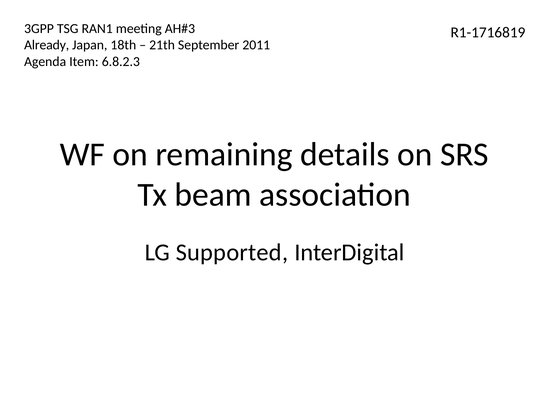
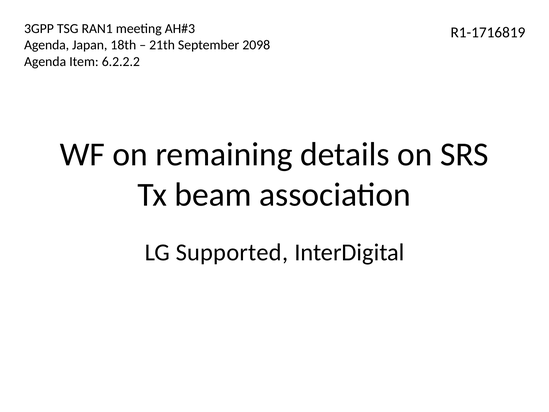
Already: Already -> Agenda (47, 45)
2011: 2011 -> 2098 (256, 45)
6.8.2.3: 6.8.2.3 -> 6.2.2.2 (121, 62)
